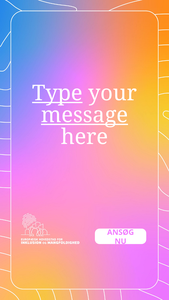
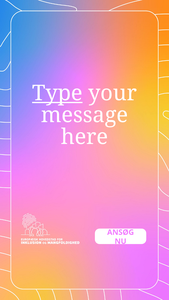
message underline: present -> none (84, 115)
